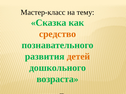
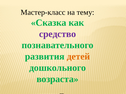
средство colour: orange -> purple (58, 34)
